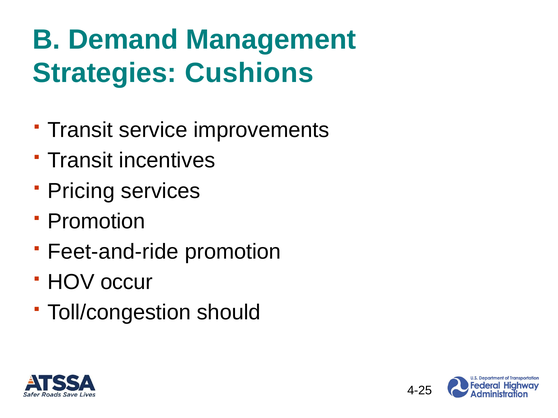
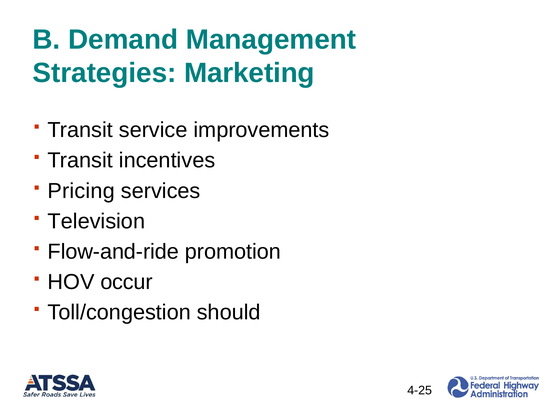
Cushions: Cushions -> Marketing (249, 73)
Promotion: Promotion -> Television (96, 222)
Feet-and-ride: Feet-and-ride -> Flow-and-ride (113, 252)
